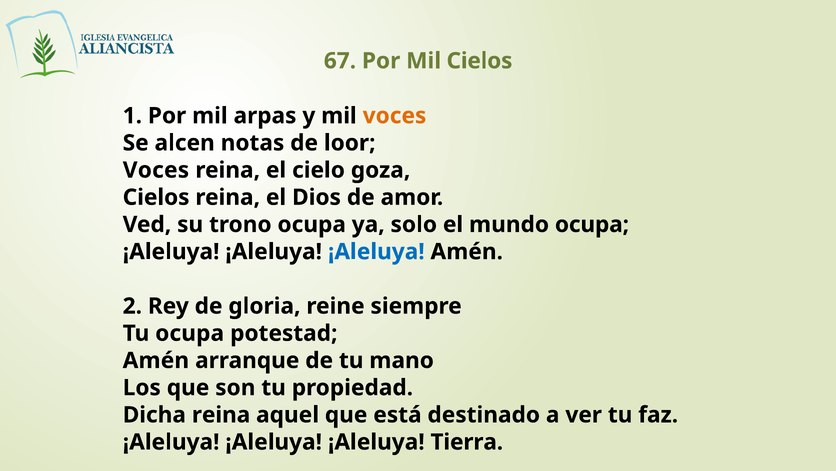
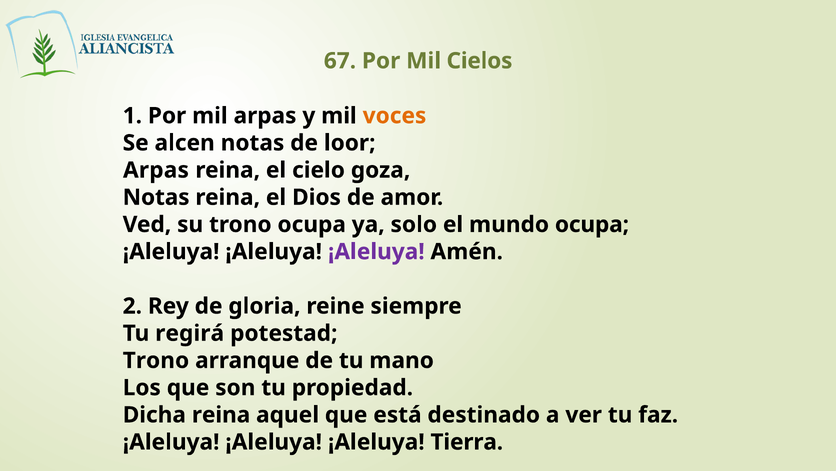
Voces: Voces -> Arpas (156, 170)
Cielos: Cielos -> Notas (156, 197)
¡Aleluya colour: blue -> purple (376, 251)
Tu ocupa: ocupa -> regirá (190, 333)
Amén: Amén -> Trono (156, 360)
